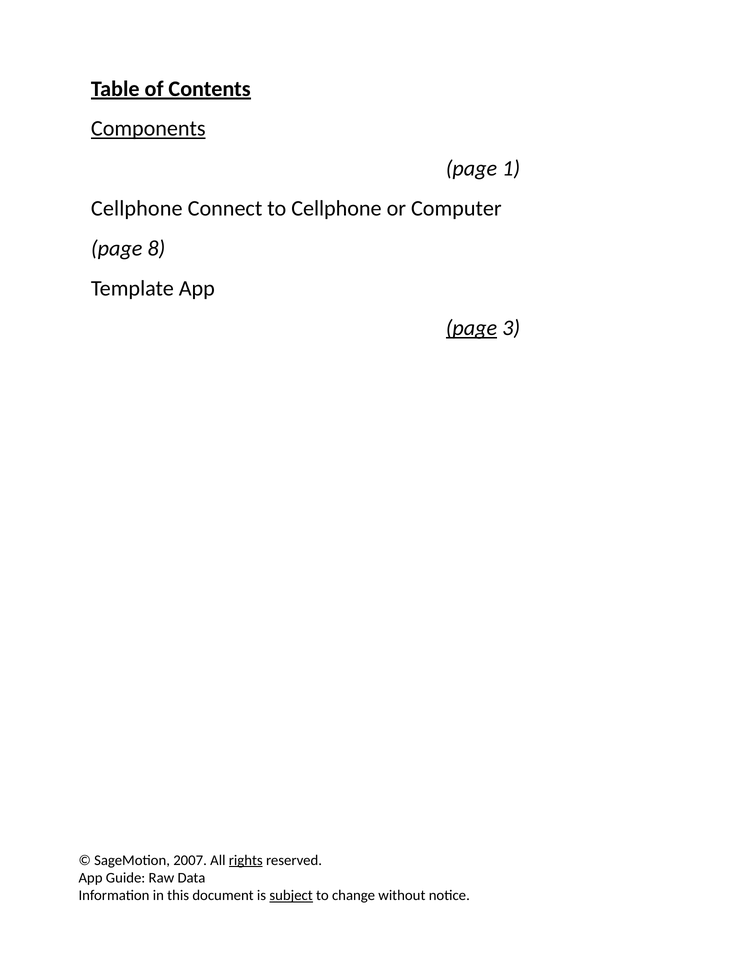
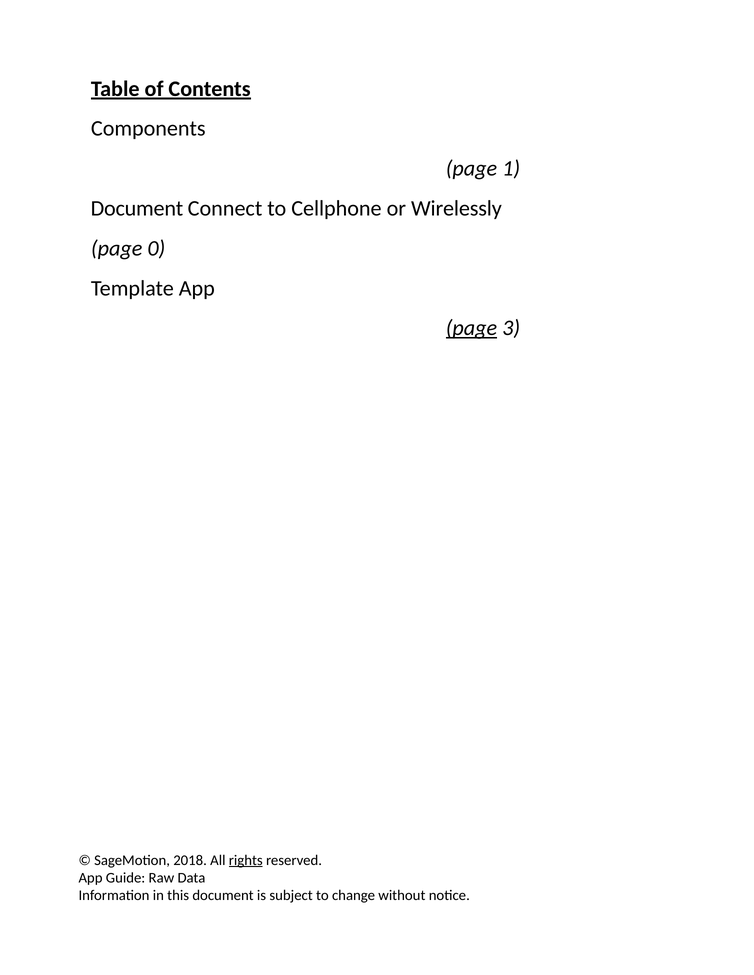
Components underline: present -> none (148, 129)
Cellphone: Cellphone -> Document (137, 209)
Computer: Computer -> Wirelessly (456, 209)
8: 8 -> 0 (156, 248)
2007: 2007 -> 2018 (190, 861)
subject underline: present -> none (291, 896)
